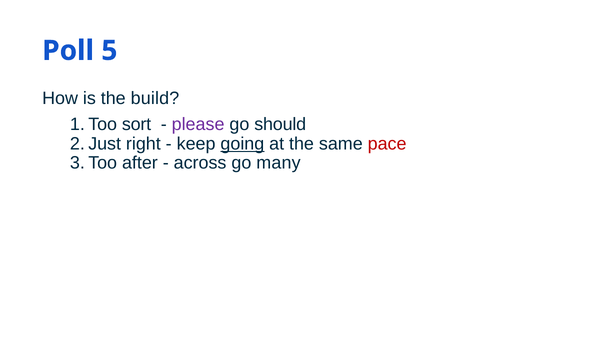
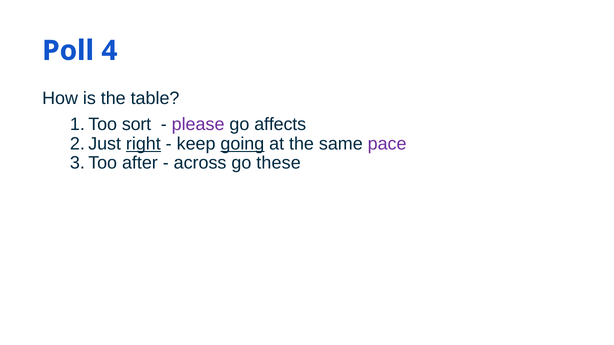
5: 5 -> 4 (109, 51)
build: build -> table (155, 98)
should: should -> affects (280, 125)
right underline: none -> present (143, 144)
pace colour: red -> purple (387, 144)
many: many -> these (279, 163)
